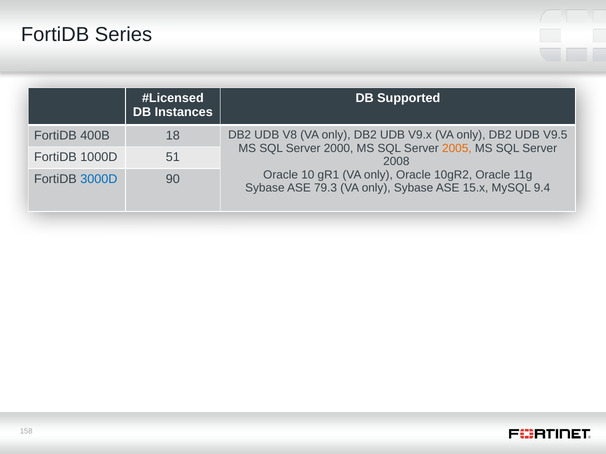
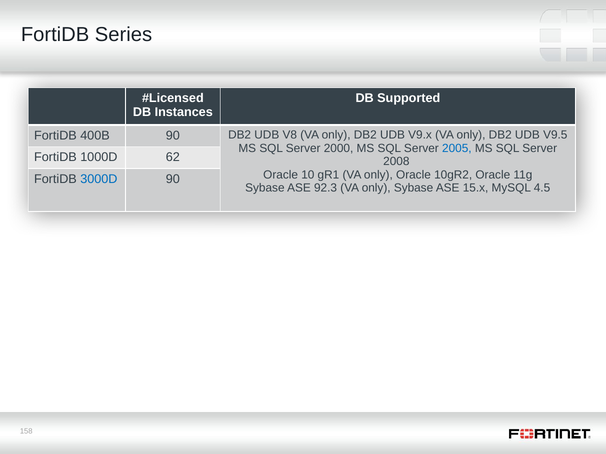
400B 18: 18 -> 90 (173, 136)
2005 colour: orange -> blue (457, 148)
51: 51 -> 62 (173, 157)
79.3: 79.3 -> 92.3 (326, 188)
9.4: 9.4 -> 4.5 (542, 188)
